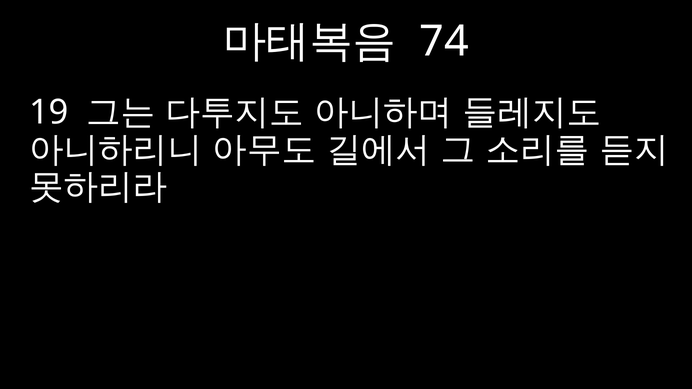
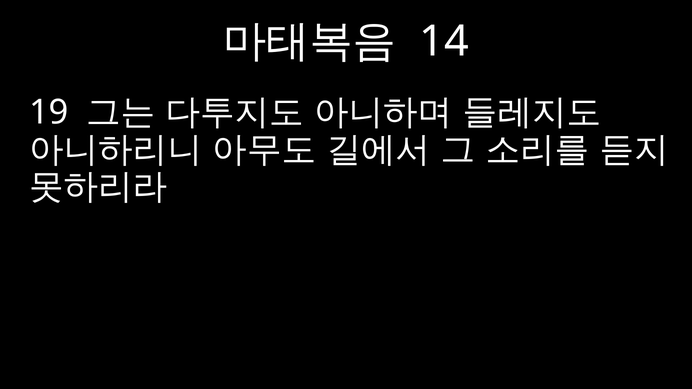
74: 74 -> 14 (444, 42)
